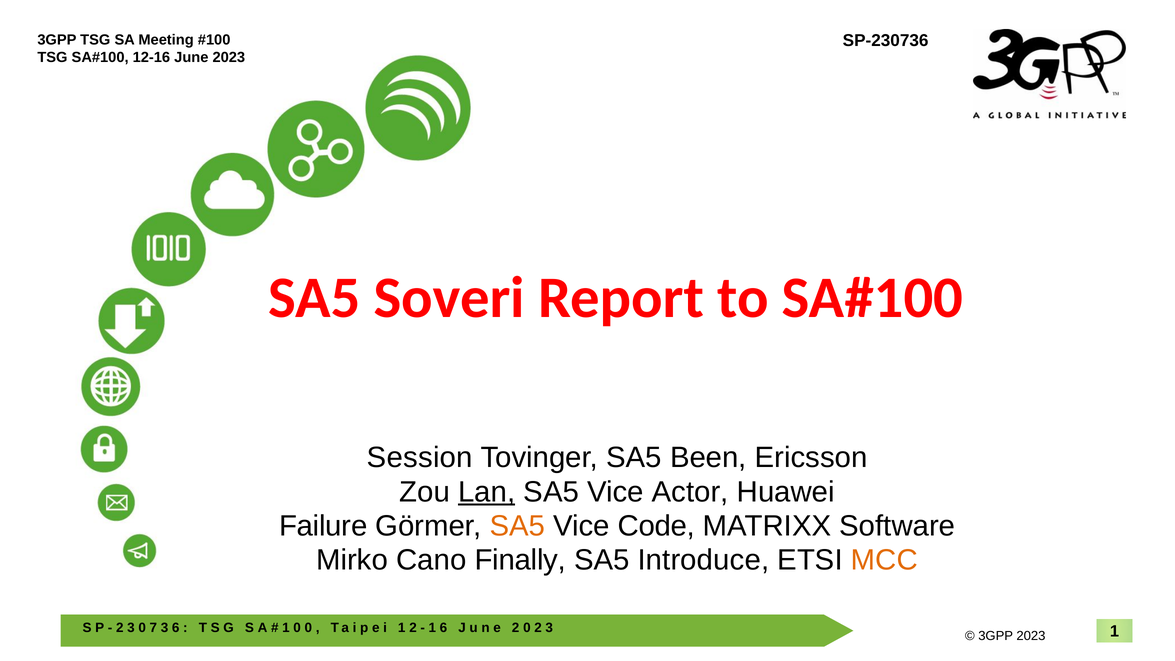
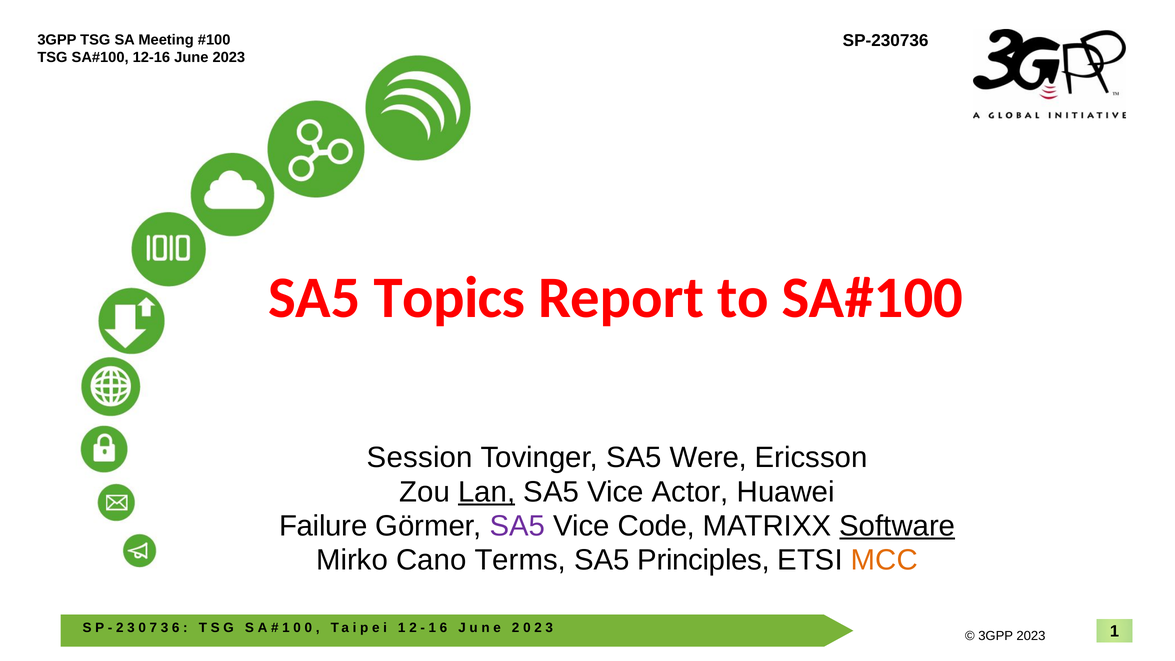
Soveri: Soveri -> Topics (449, 298)
Been: Been -> Were (708, 458)
SA5 colour: orange -> purple (517, 526)
Software underline: none -> present (897, 526)
Finally: Finally -> Terms (520, 560)
Introduce: Introduce -> Principles (704, 560)
